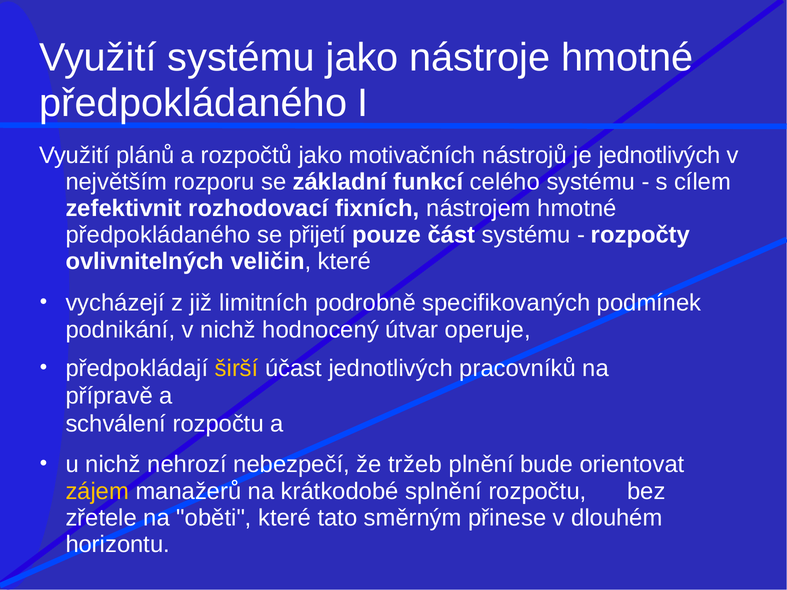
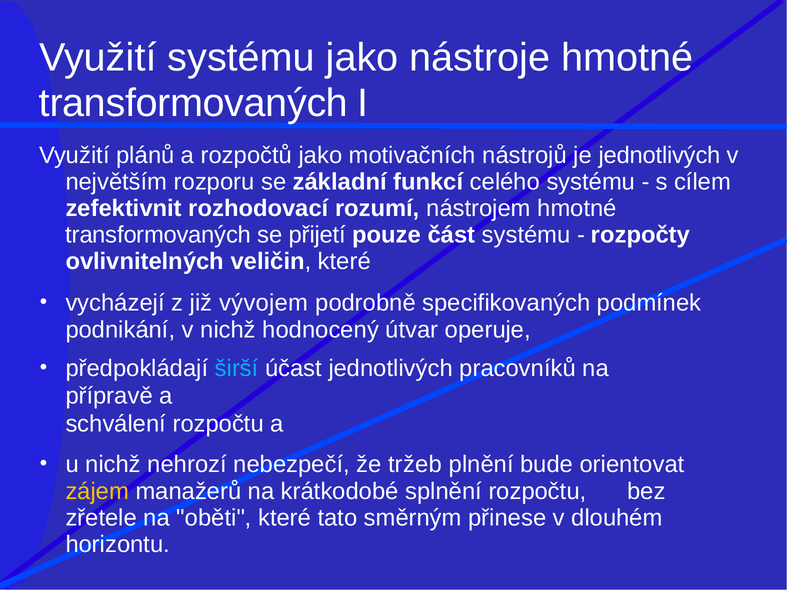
předpokládaného: předpokládaného -> transformovaných (193, 103)
fixních: fixních -> rozumí (377, 209)
předpokládaného: předpokládaného -> transformovaných (158, 235)
limitních: limitních -> vývojem (264, 303)
širší colour: yellow -> light blue (237, 369)
